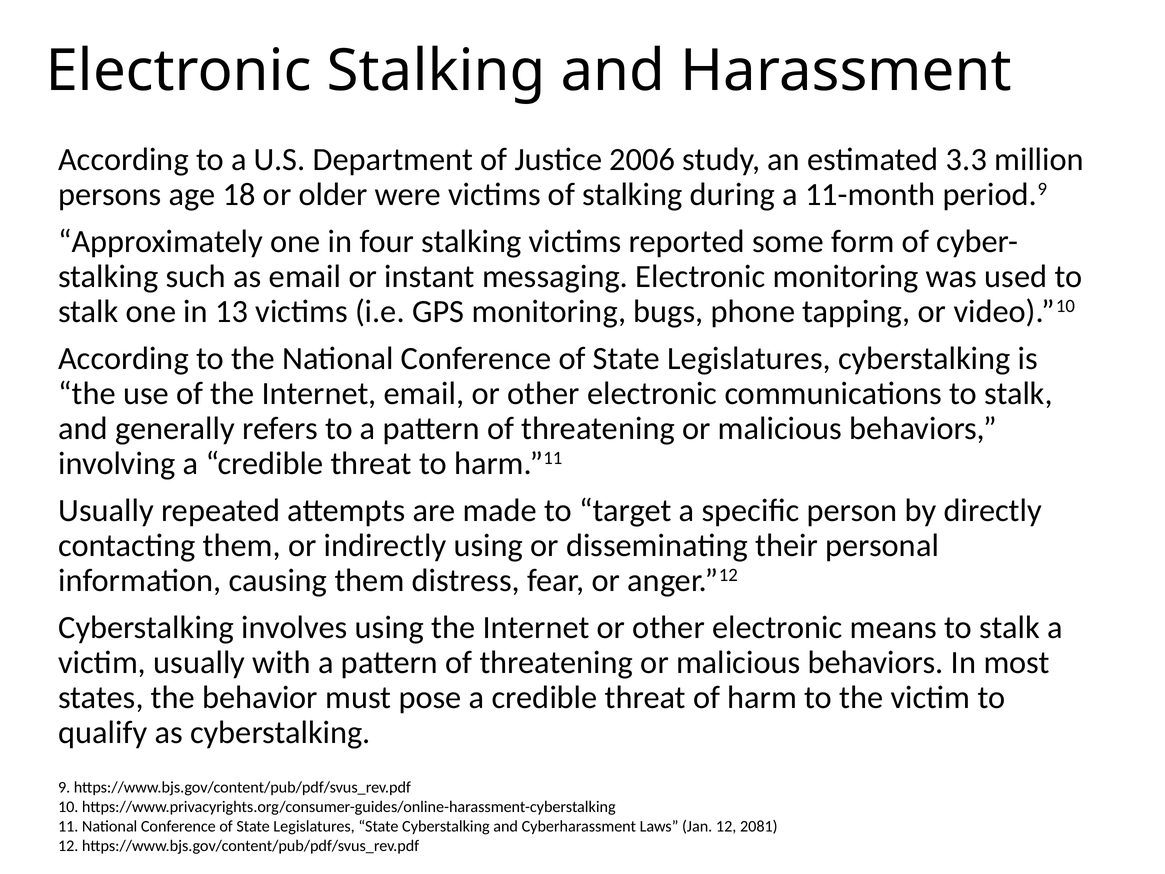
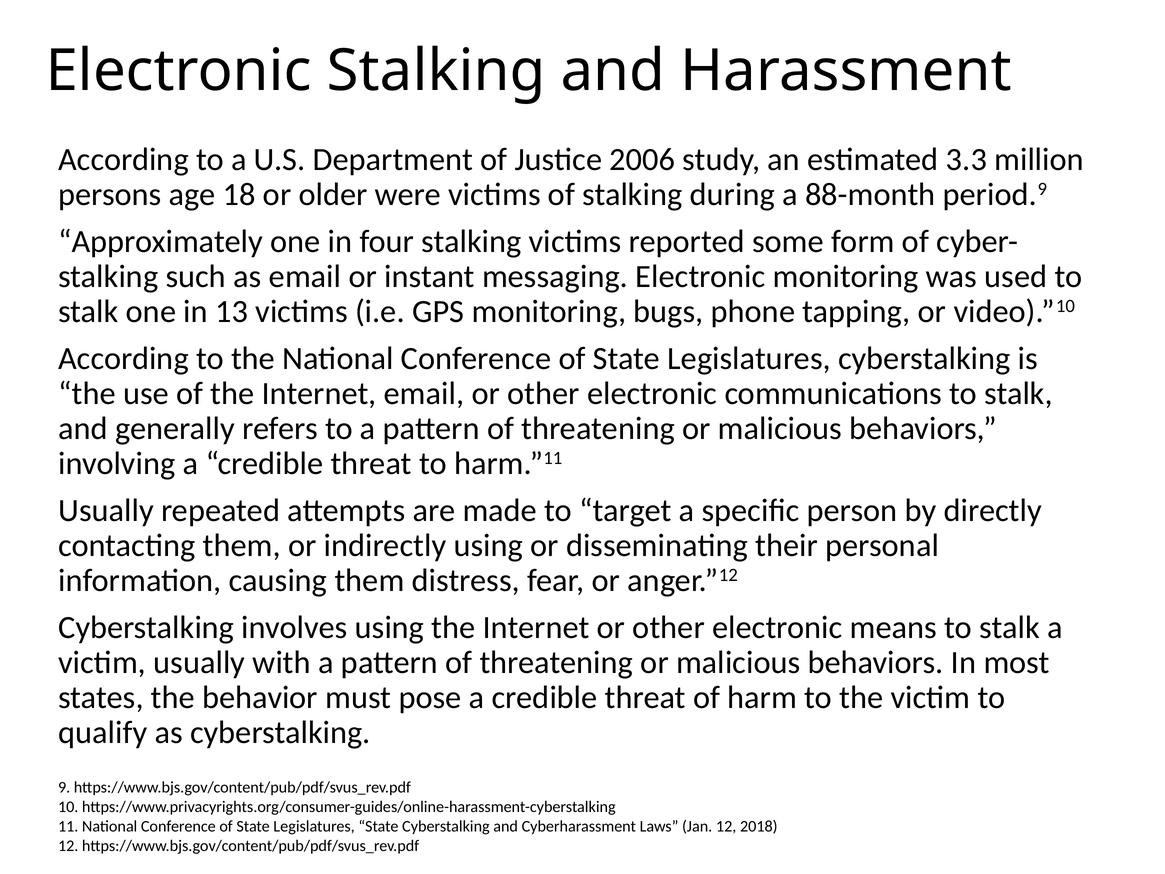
11-month: 11-month -> 88-month (870, 194)
2081: 2081 -> 2018 (759, 826)
